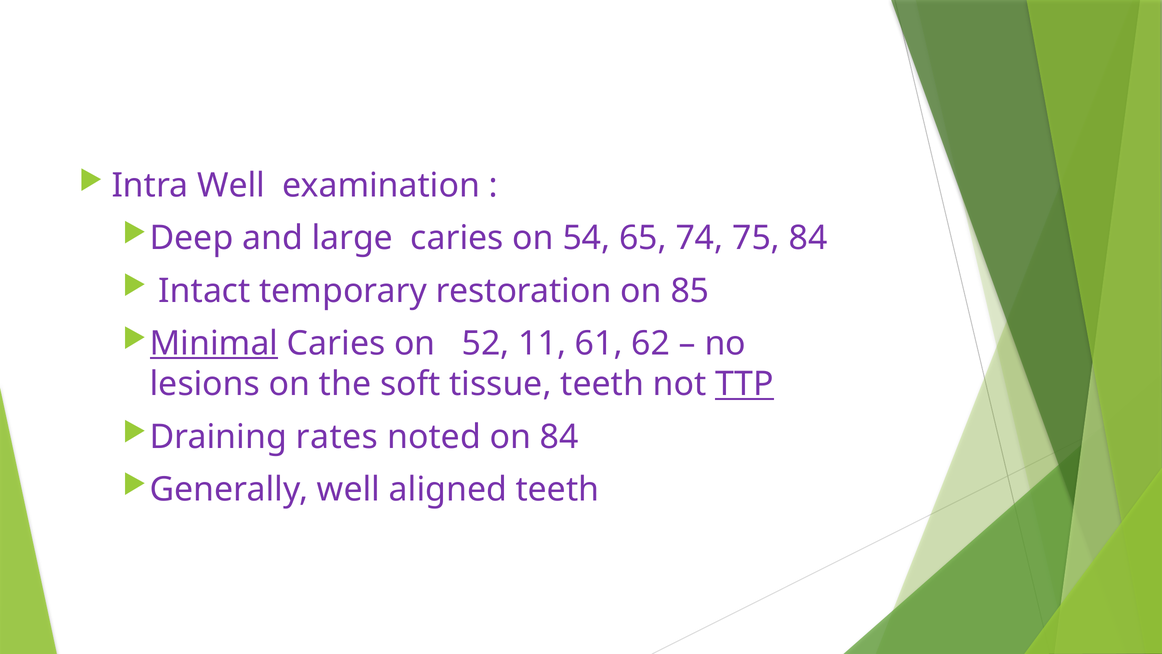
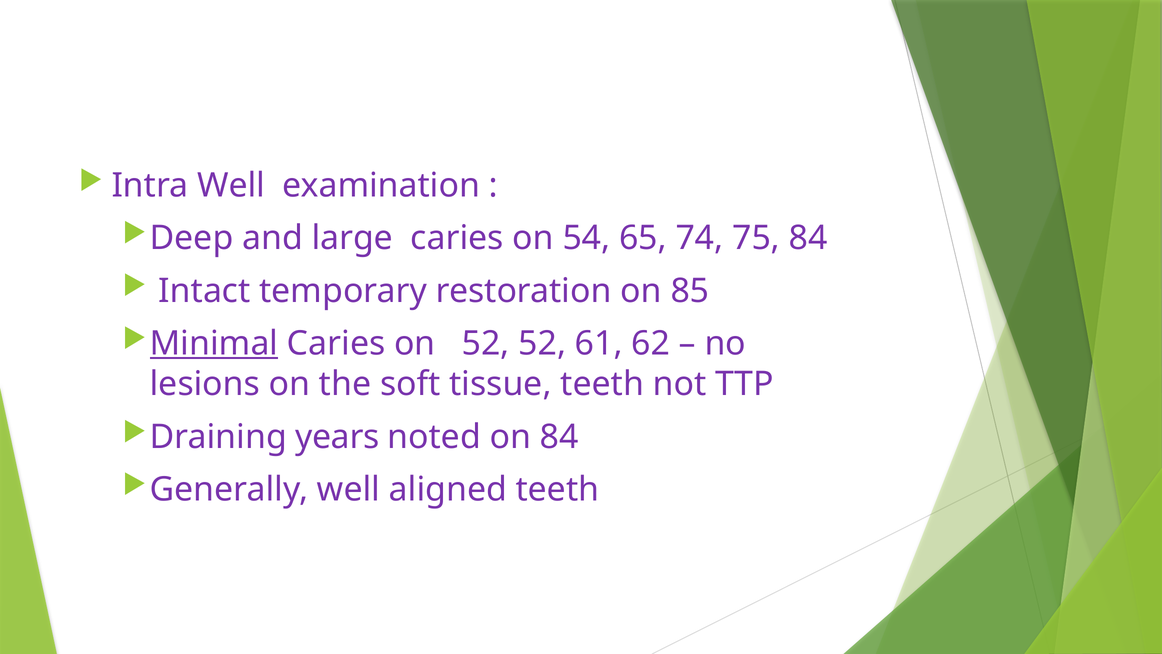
52 11: 11 -> 52 (542, 343)
TTP underline: present -> none (744, 384)
rates: rates -> years (337, 437)
